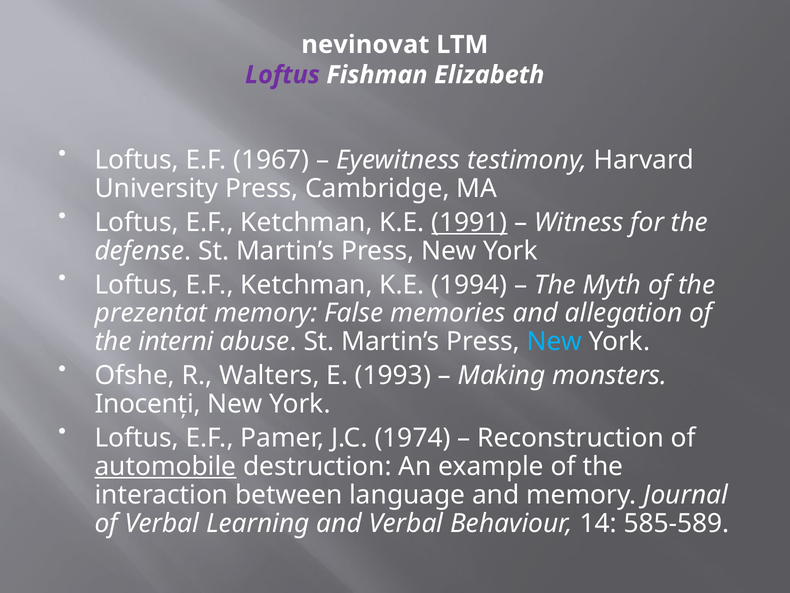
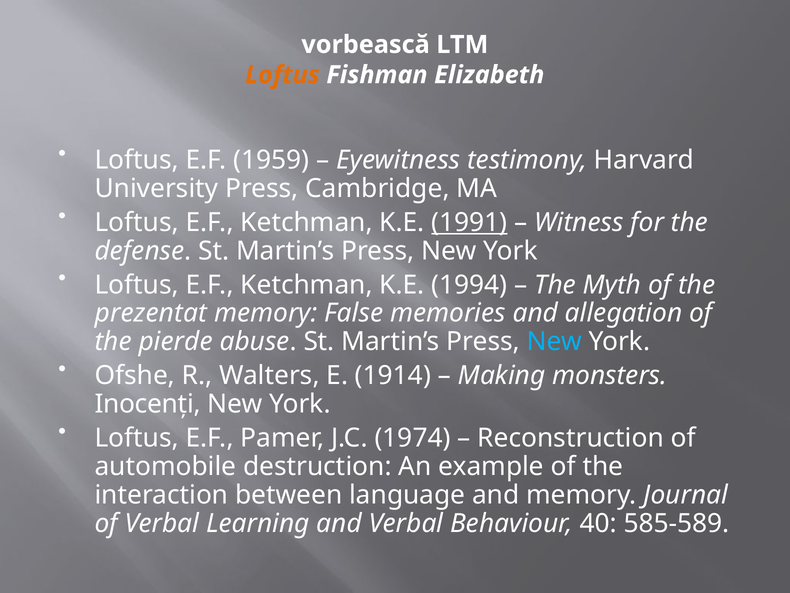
nevinovat: nevinovat -> vorbească (366, 45)
Loftus colour: purple -> orange (282, 75)
1967: 1967 -> 1959 (271, 160)
interni: interni -> pierde (176, 341)
1993: 1993 -> 1914 (393, 375)
automobile underline: present -> none (166, 466)
14: 14 -> 40 (598, 523)
